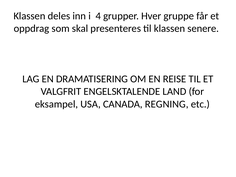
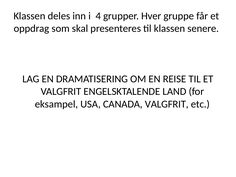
CANADA REGNING: REGNING -> VALGFRIT (167, 104)
